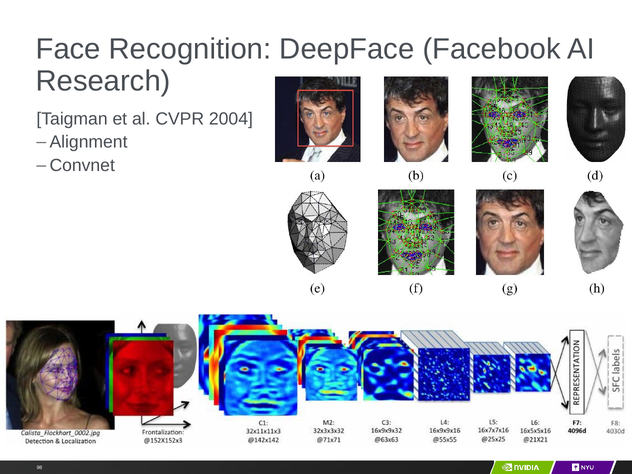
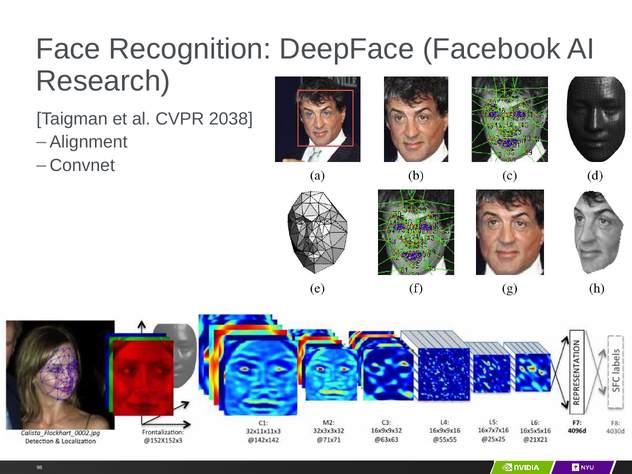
2004: 2004 -> 2038 (231, 119)
